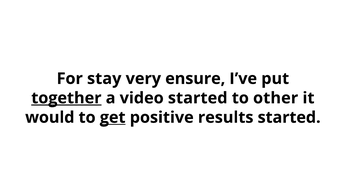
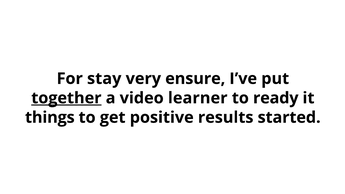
video started: started -> learner (198, 98)
other: other -> ready (276, 98)
would: would -> things (50, 117)
get underline: present -> none (113, 117)
